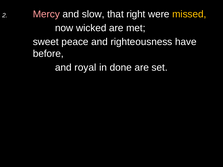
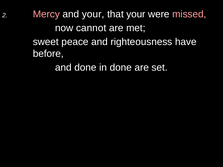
and slow: slow -> your (93, 14)
that right: right -> your (136, 14)
missed colour: yellow -> pink (189, 14)
wicked: wicked -> cannot (91, 28)
and royal: royal -> done (85, 68)
